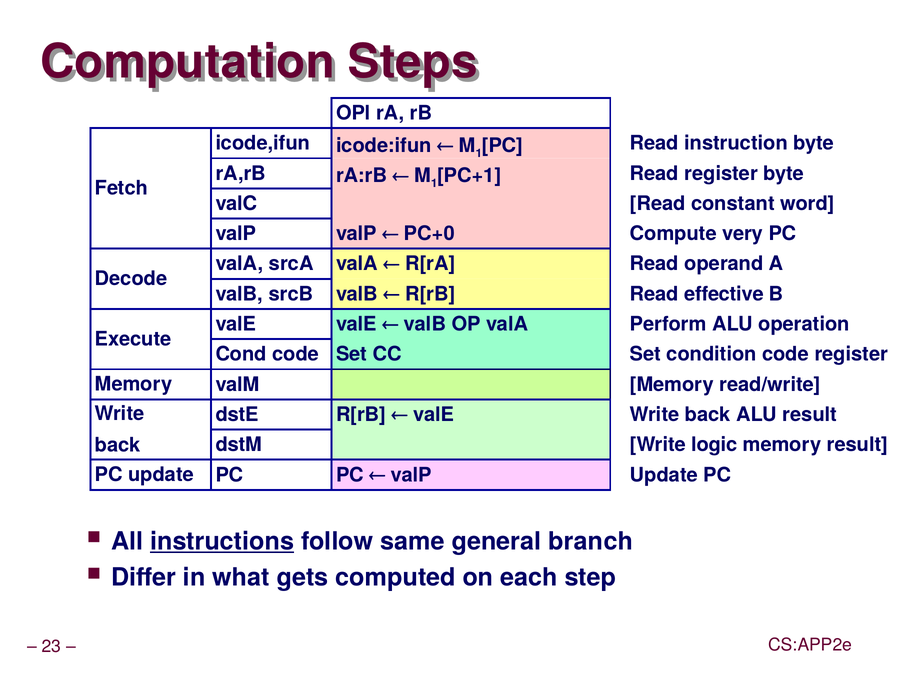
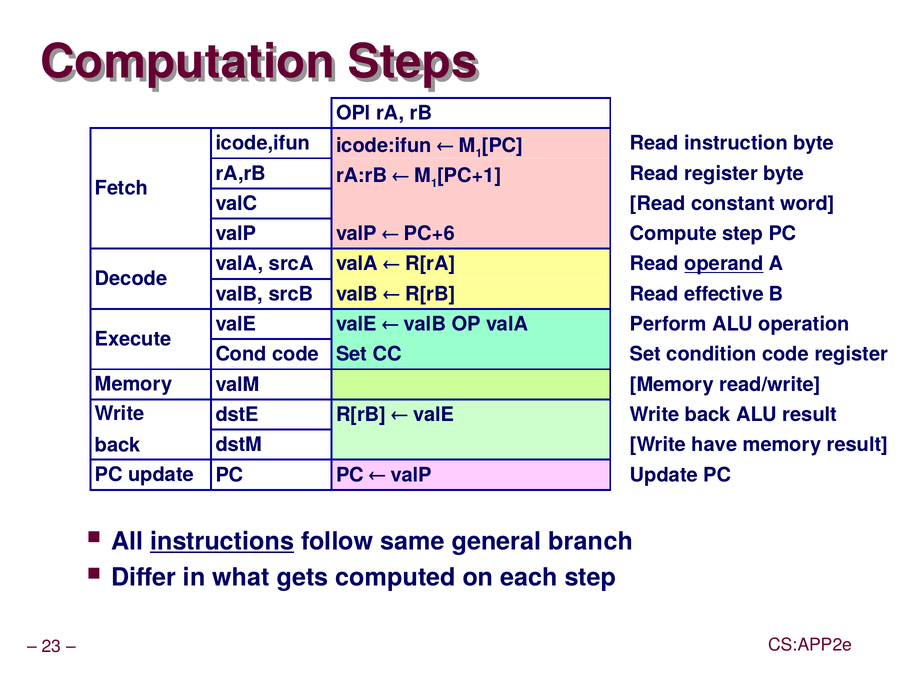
PC+0: PC+0 -> PC+6 (429, 234)
Compute very: very -> step (743, 234)
operand underline: none -> present (724, 264)
logic: logic -> have (714, 445)
